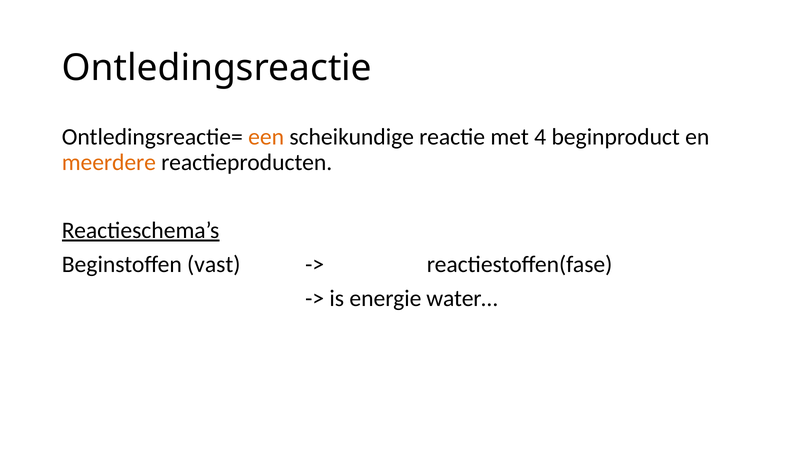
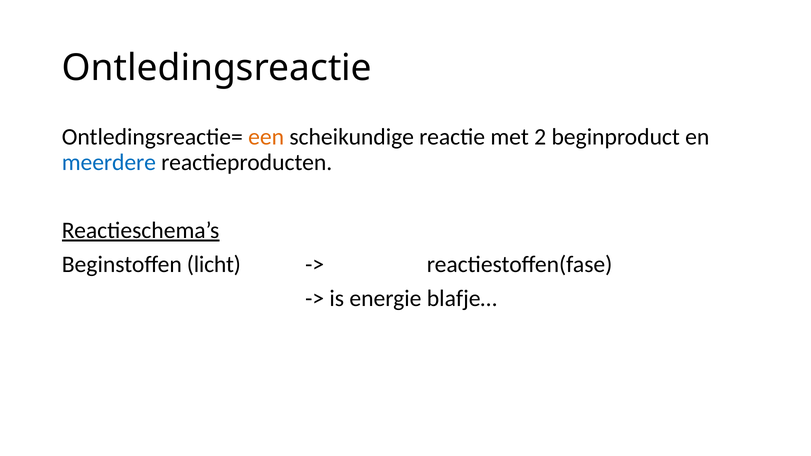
4: 4 -> 2 (540, 137)
meerdere colour: orange -> blue (109, 163)
vast: vast -> licht (214, 264)
water…: water… -> blafje… (462, 298)
